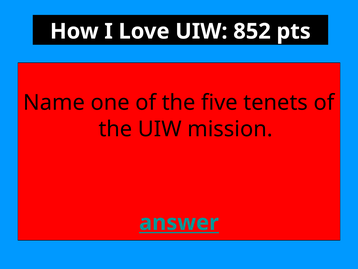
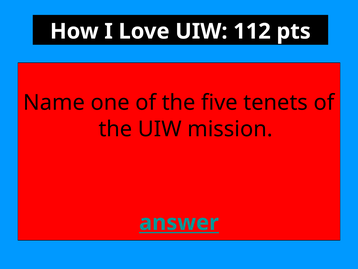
852: 852 -> 112 (252, 31)
